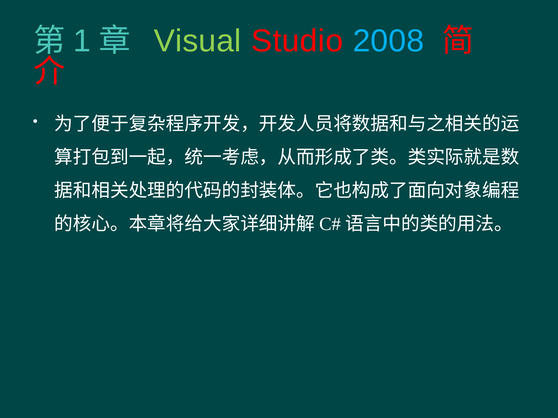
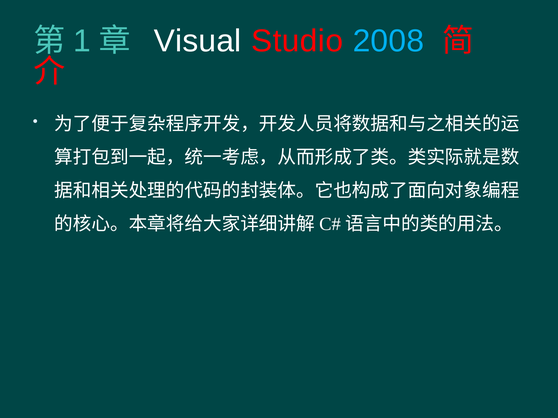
Visual colour: light green -> white (198, 41)
